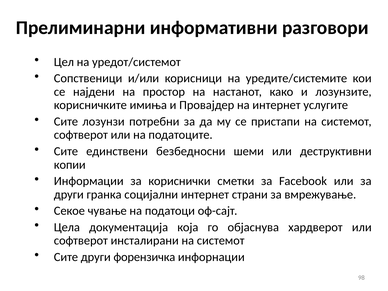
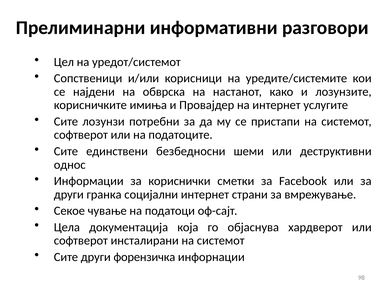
простор: простор -> обврска (164, 92)
копии: копии -> однос (70, 165)
